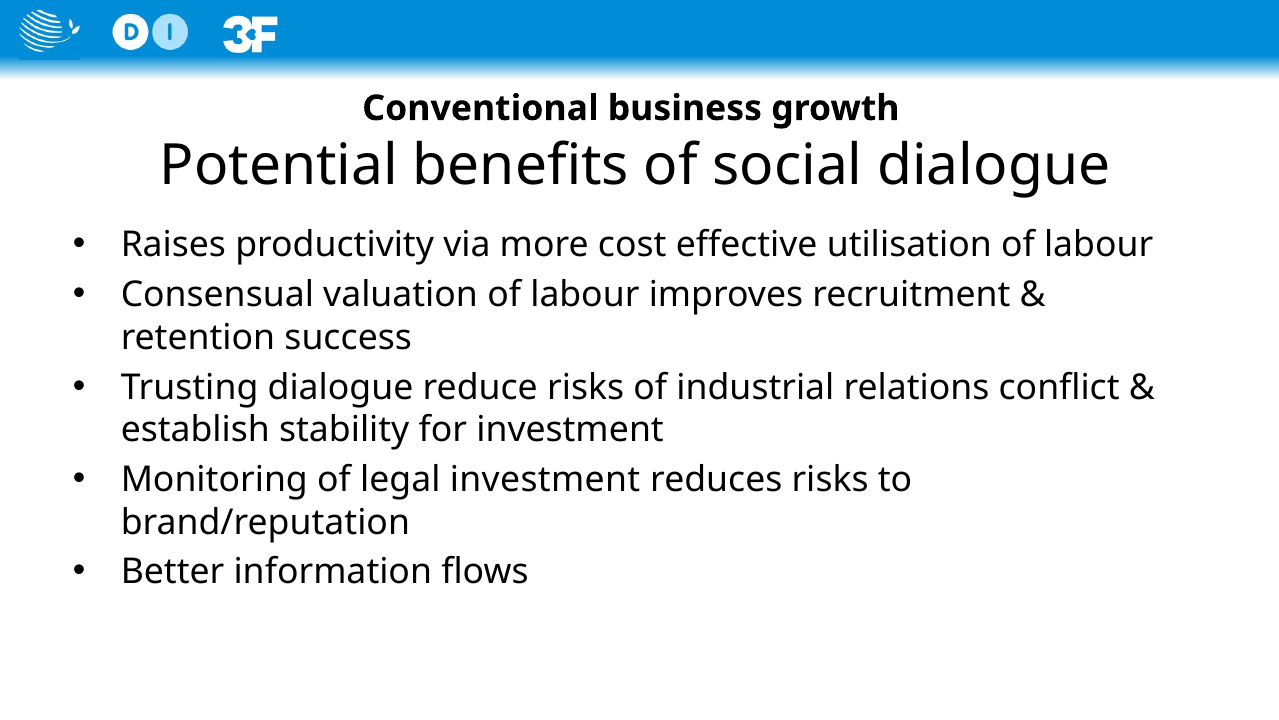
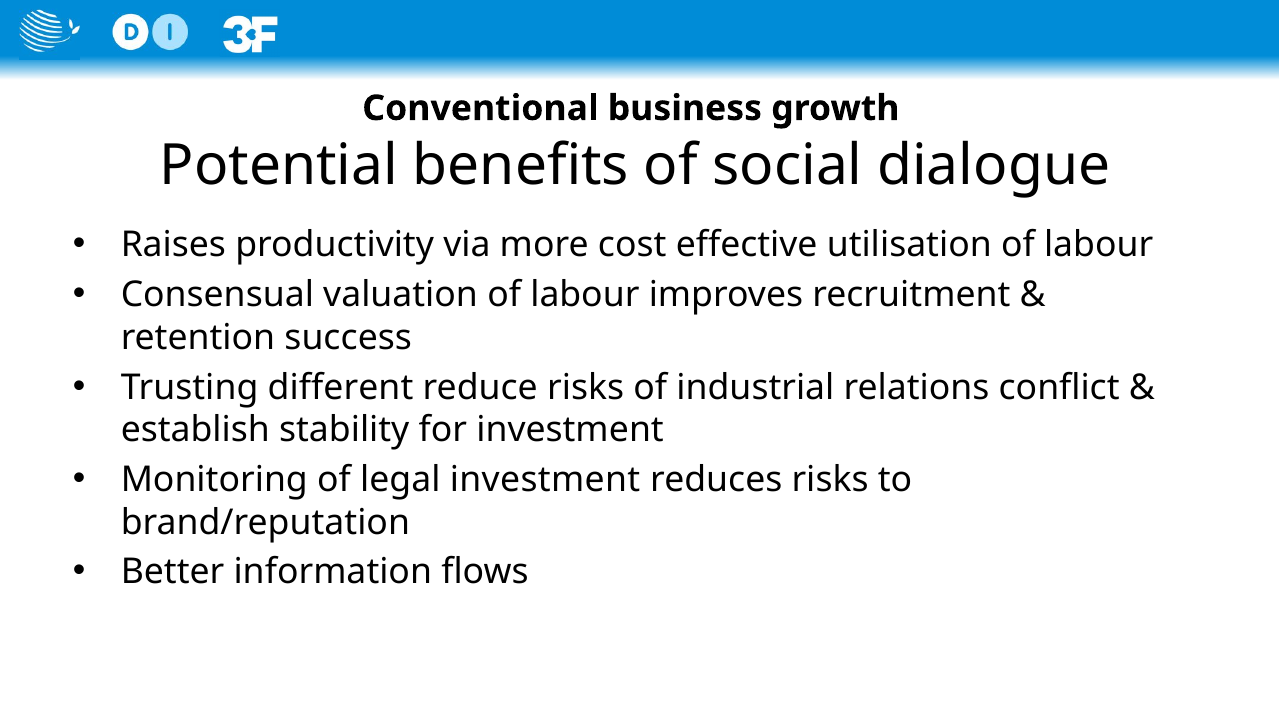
Trusting dialogue: dialogue -> different (341, 387)
